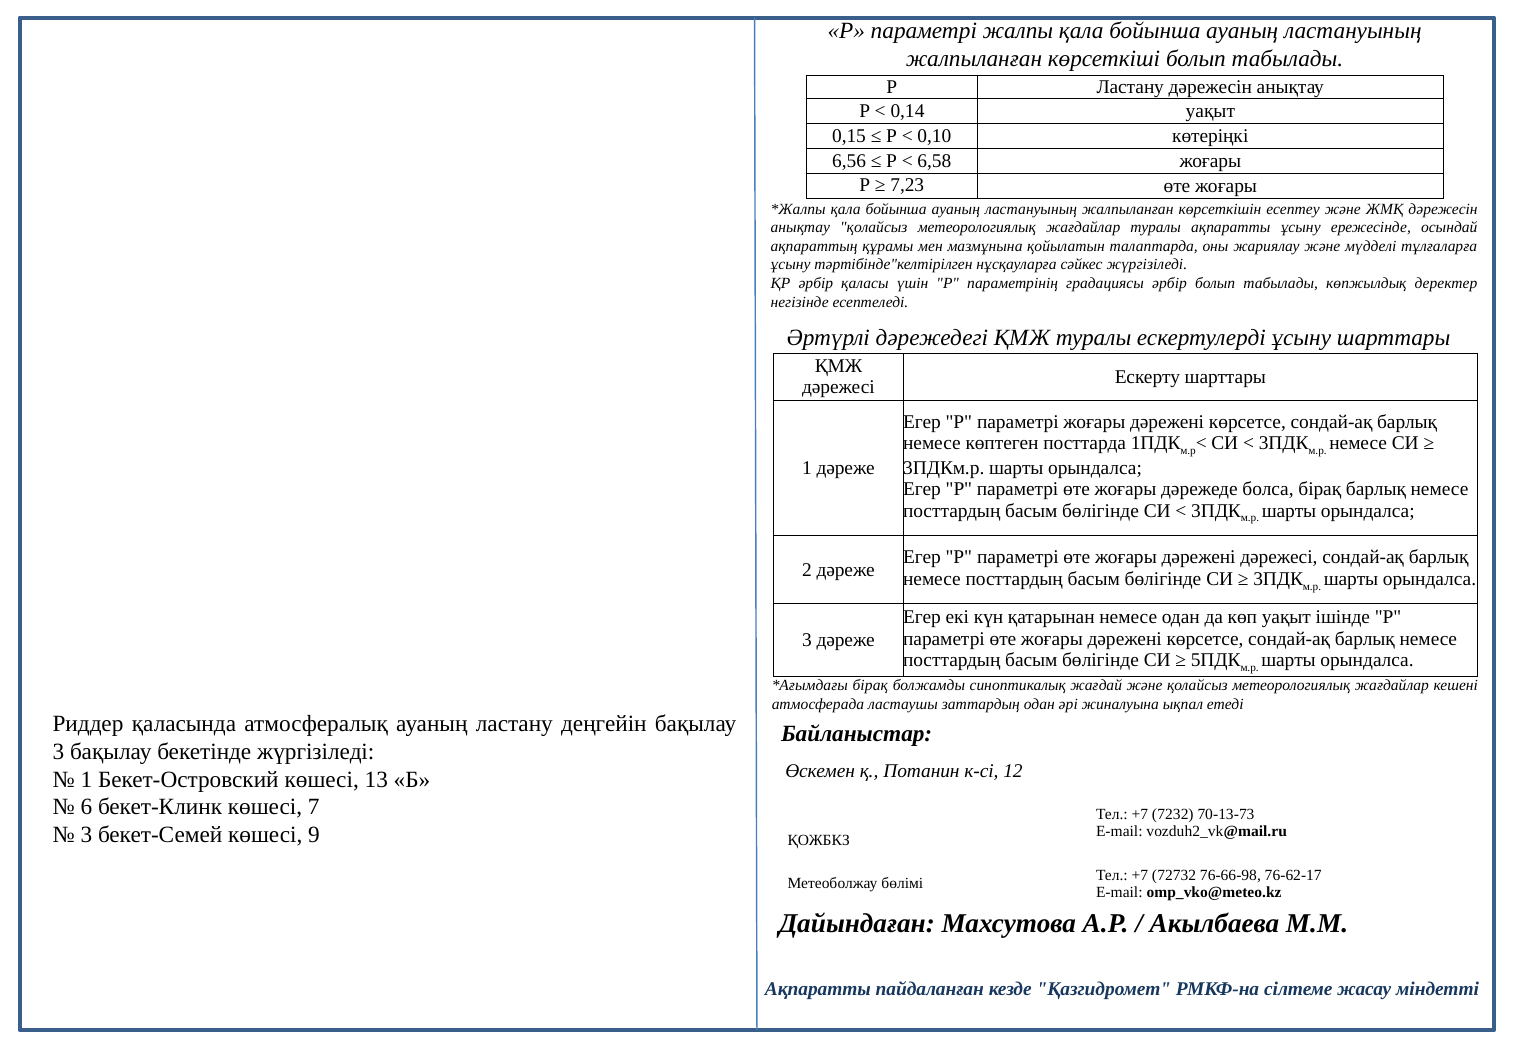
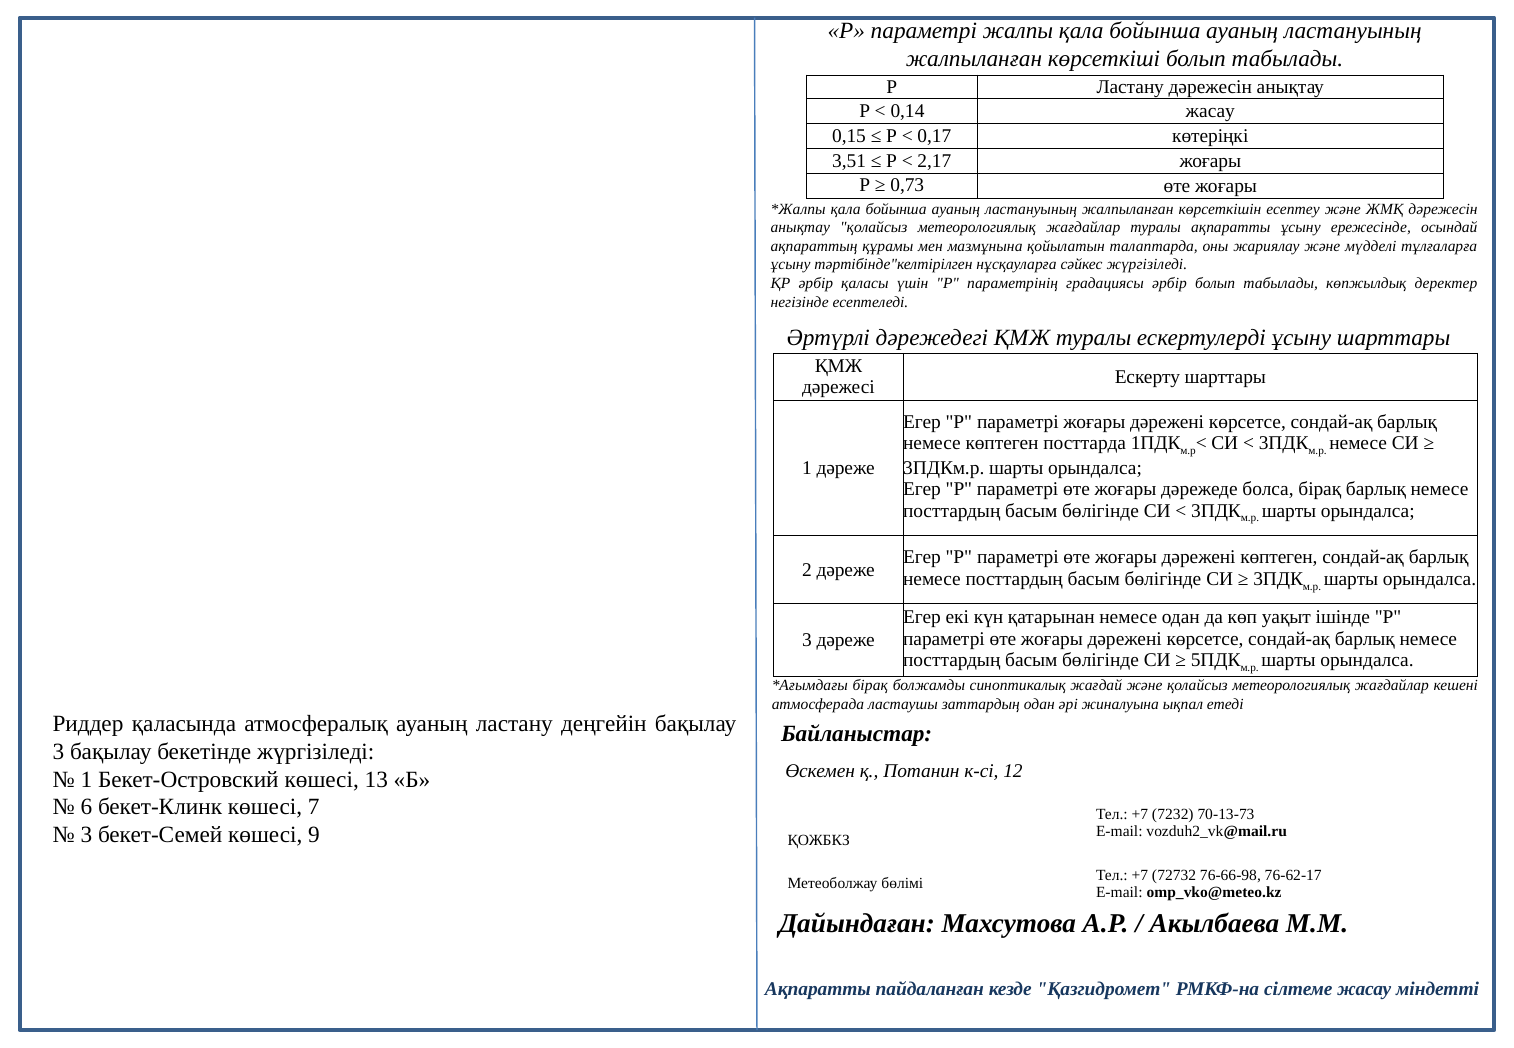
0,14 уақыт: уақыт -> жасау (1210, 111)
0,10: 0,10 -> 0,17 (934, 136)
6,56: 6,56 -> 3,51 (849, 161)
6,58: 6,58 -> 2,17 (934, 161)
7,23: 7,23 -> 0,73 (907, 186)
дәрежені дәрежесі: дәрежесі -> көптеген (1279, 557)
